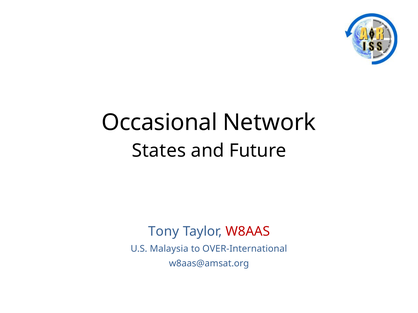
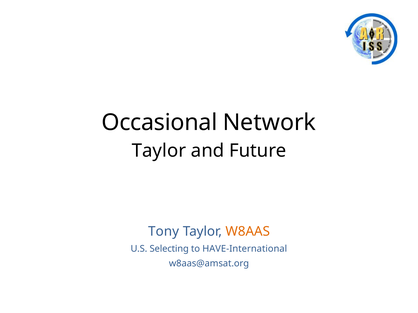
States: States -> Taylor (159, 151)
W8AAS colour: red -> orange (248, 232)
Malaysia: Malaysia -> Selecting (169, 249)
OVER-International: OVER-International -> HAVE-International (245, 249)
